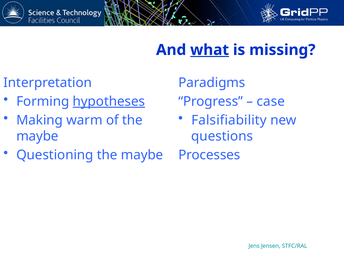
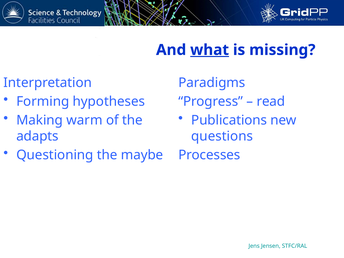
hypotheses underline: present -> none (109, 102)
case: case -> read (271, 102)
Falsifiability: Falsifiability -> Publications (229, 120)
maybe: maybe -> adapts (37, 136)
